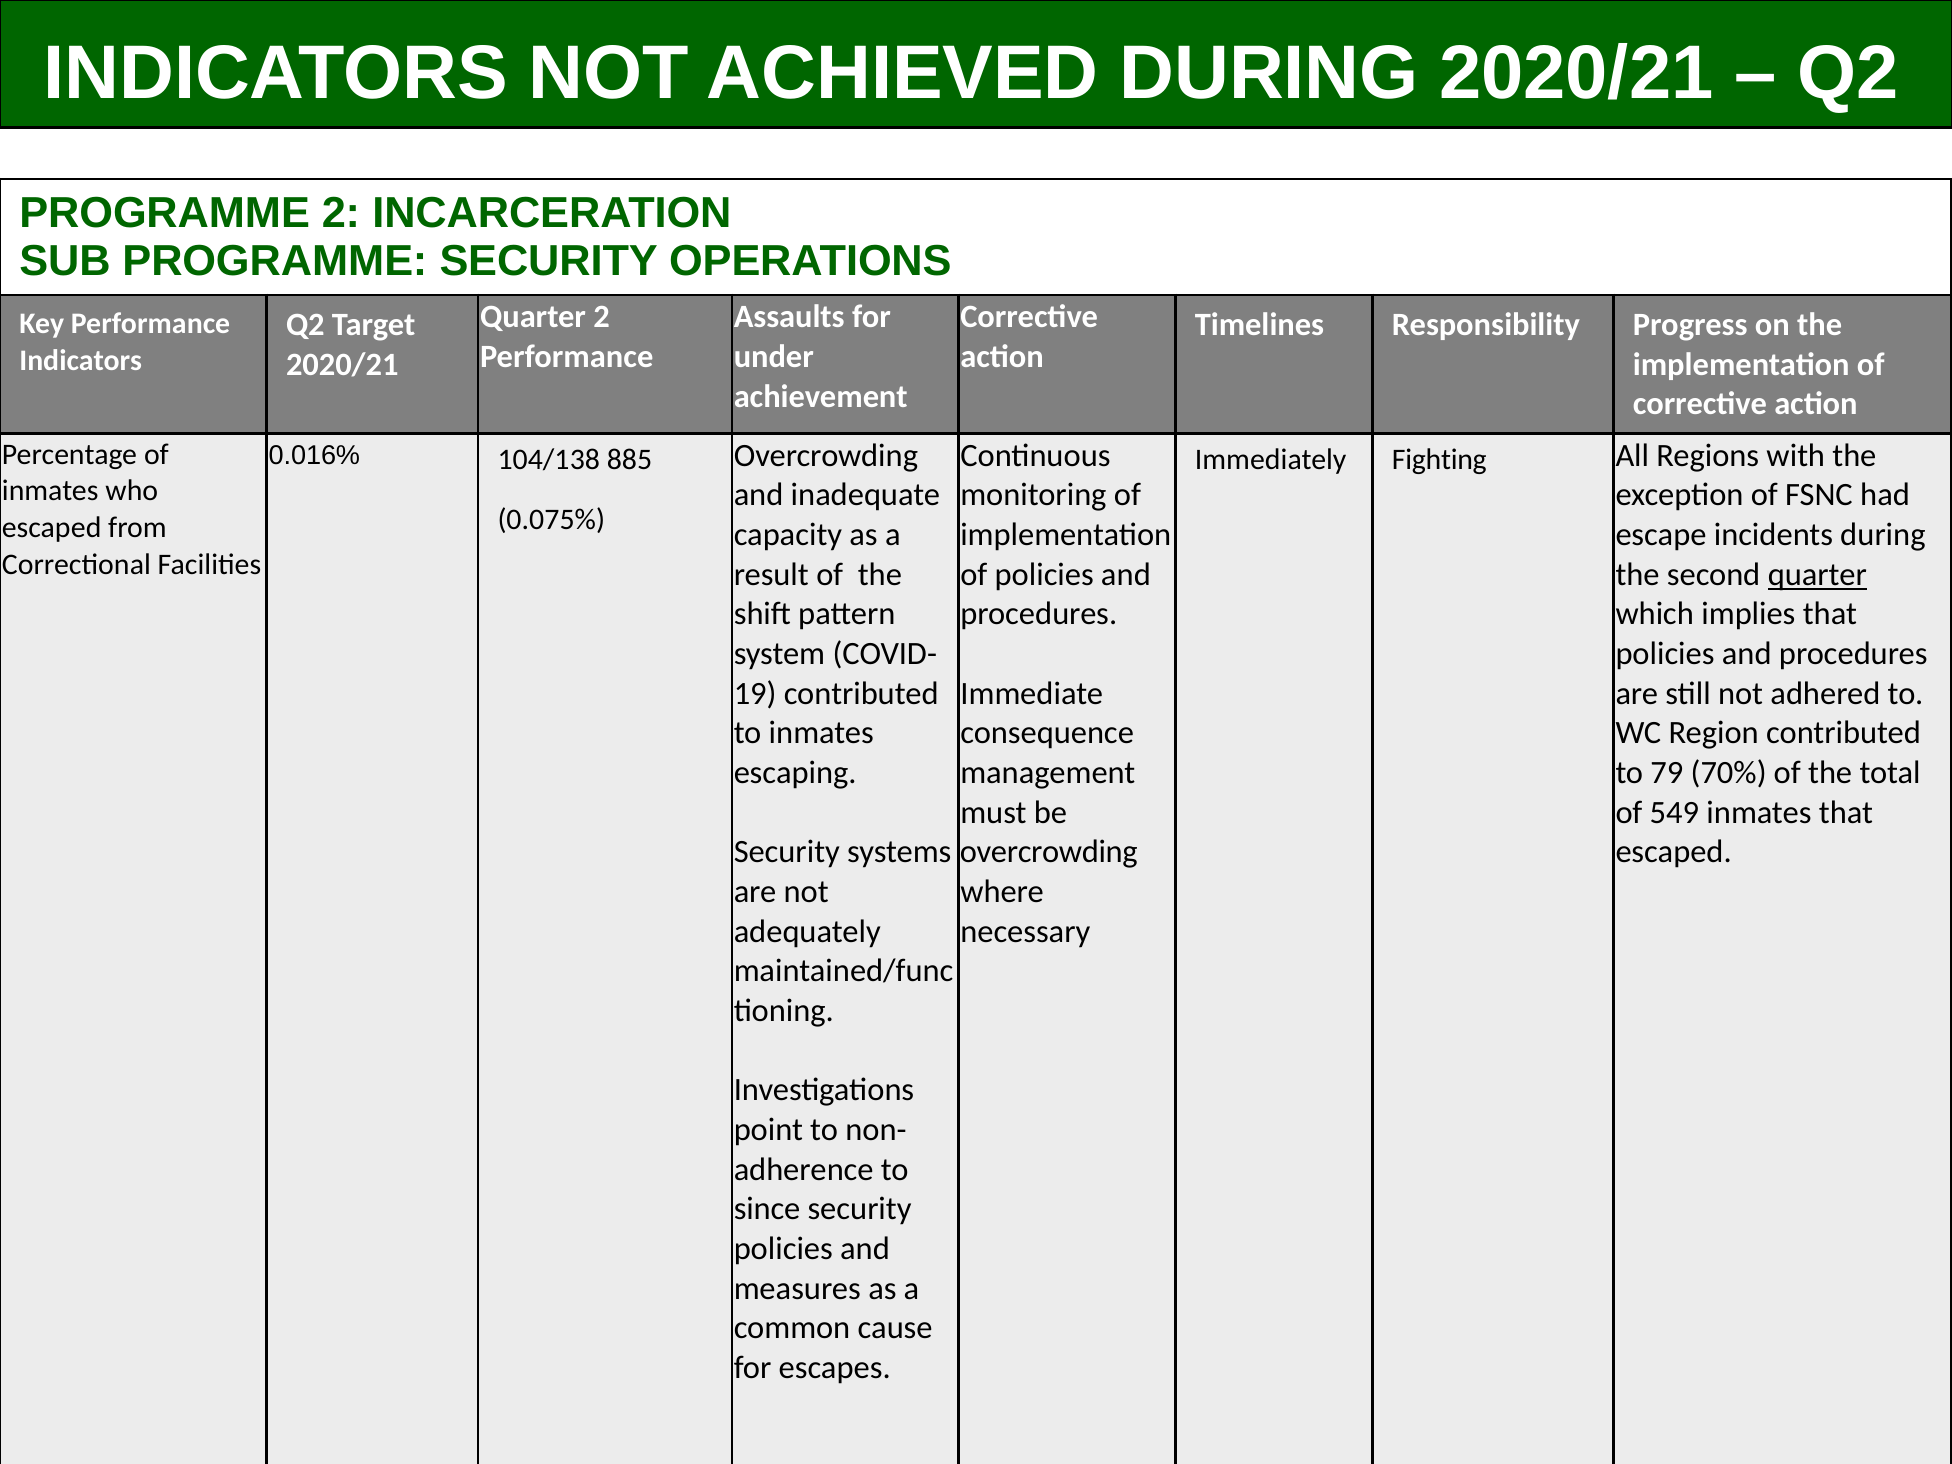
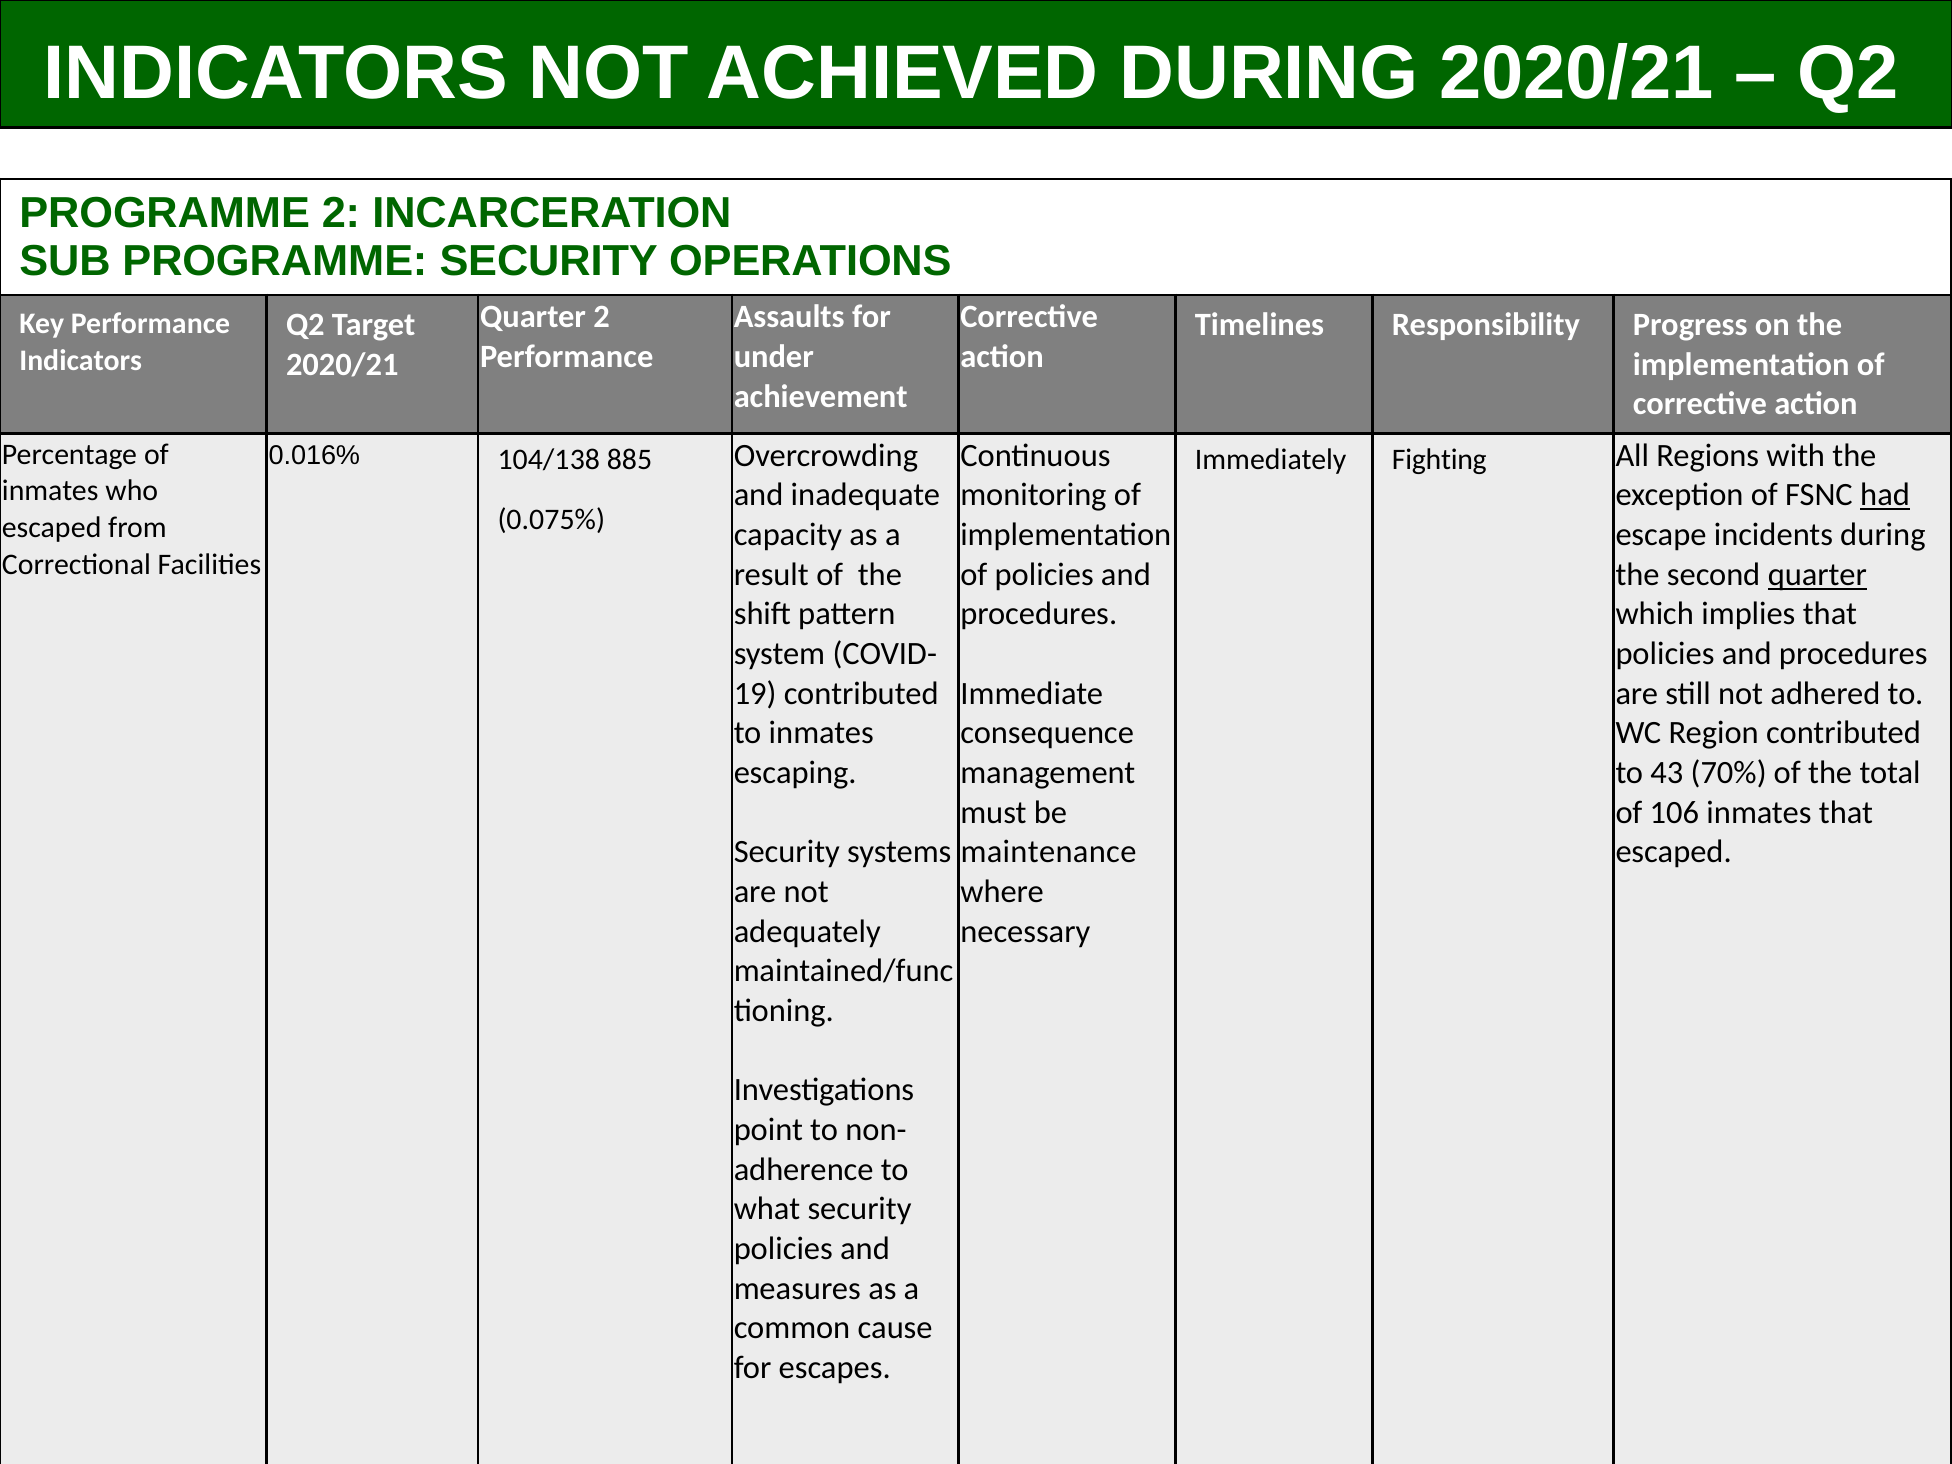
had underline: none -> present (1885, 495)
79: 79 -> 43 (1667, 773)
549: 549 -> 106 (1674, 812)
overcrowding: overcrowding -> maintenance (1048, 852)
since: since -> what (767, 1209)
